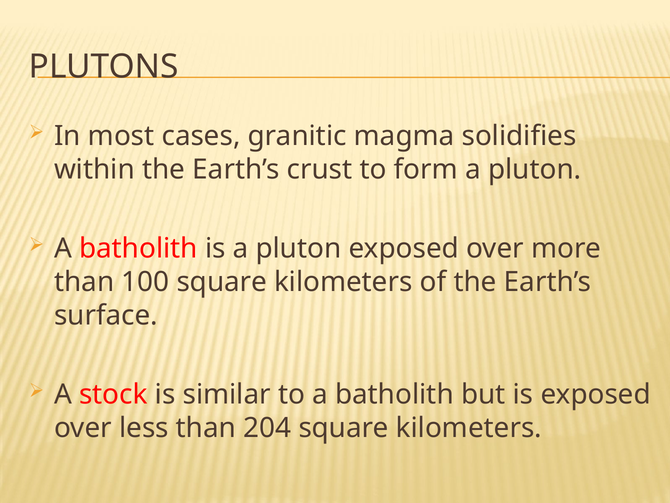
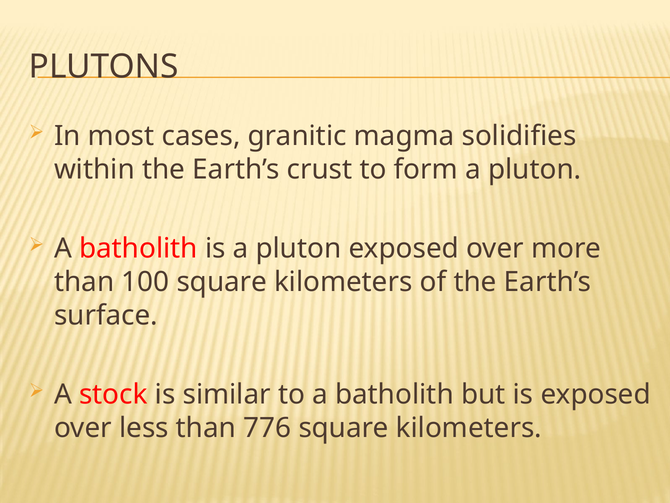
204: 204 -> 776 (267, 428)
